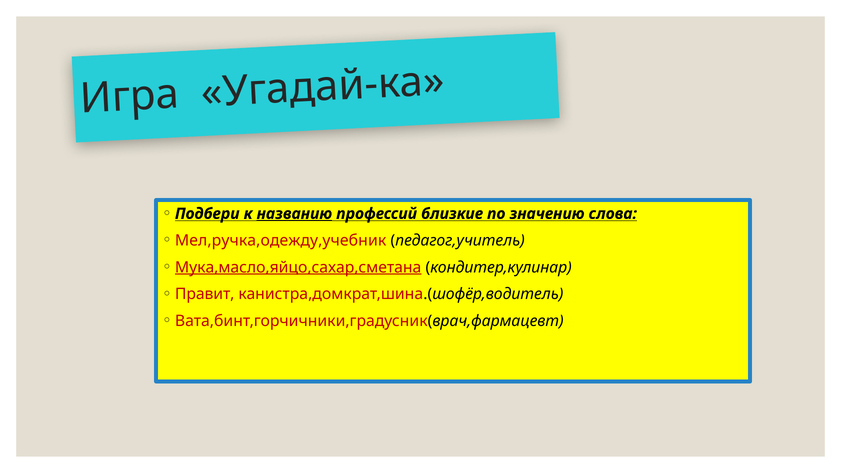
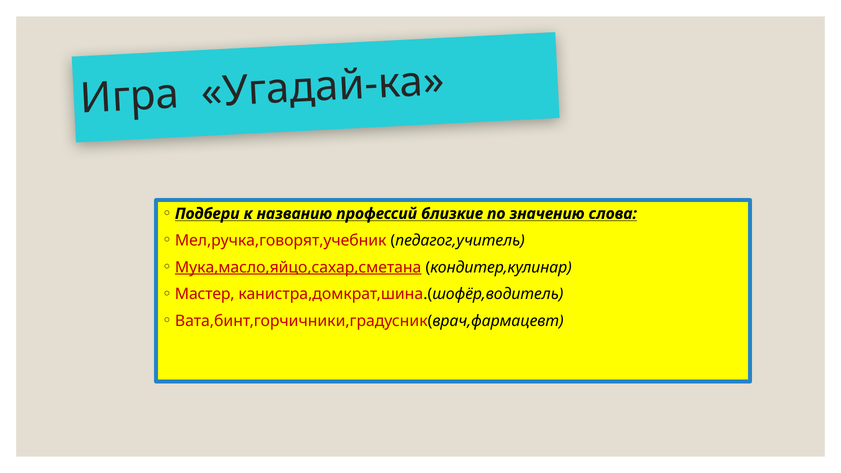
названию underline: present -> none (294, 214)
Мел,ручка,одежду,учебник: Мел,ручка,одежду,учебник -> Мел,ручка,говорят,учебник (281, 241)
Правит: Правит -> Мастер (205, 294)
